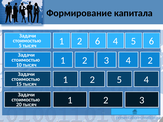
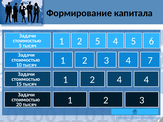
2 6: 6 -> 5 (98, 41)
4 2: 2 -> 7 (150, 61)
2 5: 5 -> 4 (119, 80)
